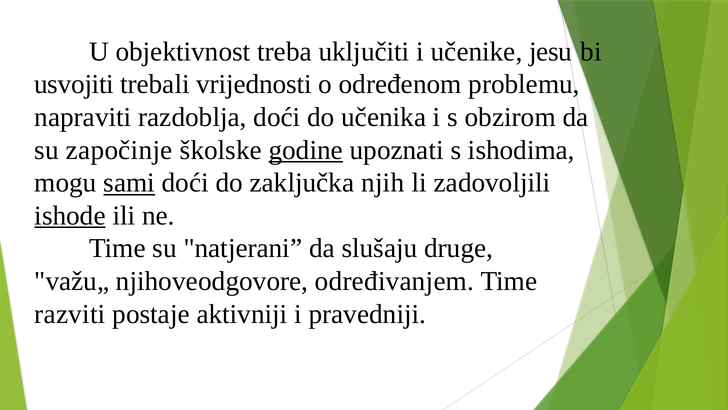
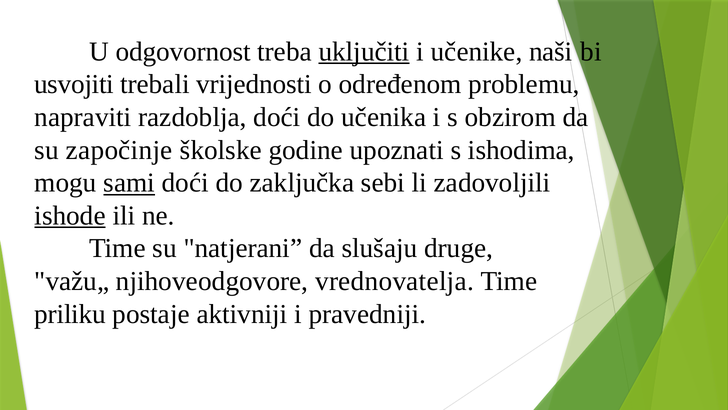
objektivnost: objektivnost -> odgovornost (183, 52)
uključiti underline: none -> present (364, 52)
jesu: jesu -> naši (551, 52)
godine underline: present -> none (306, 150)
njih: njih -> sebi (383, 183)
određivanjem: određivanjem -> vrednovatelja (395, 281)
razviti: razviti -> priliku (70, 314)
